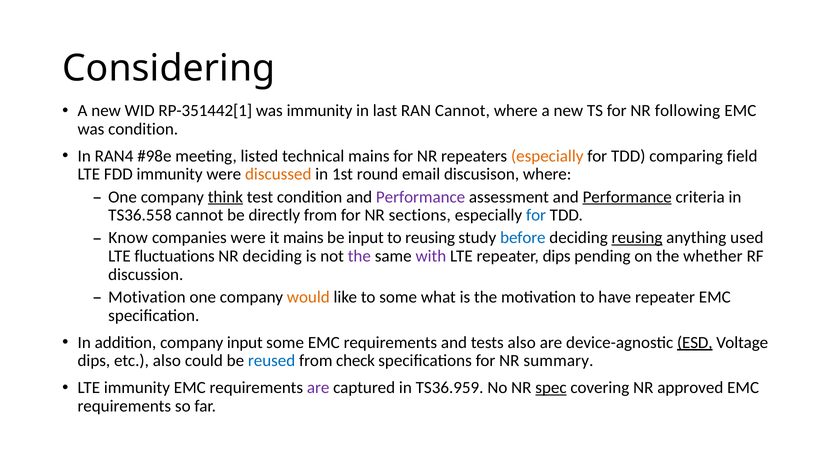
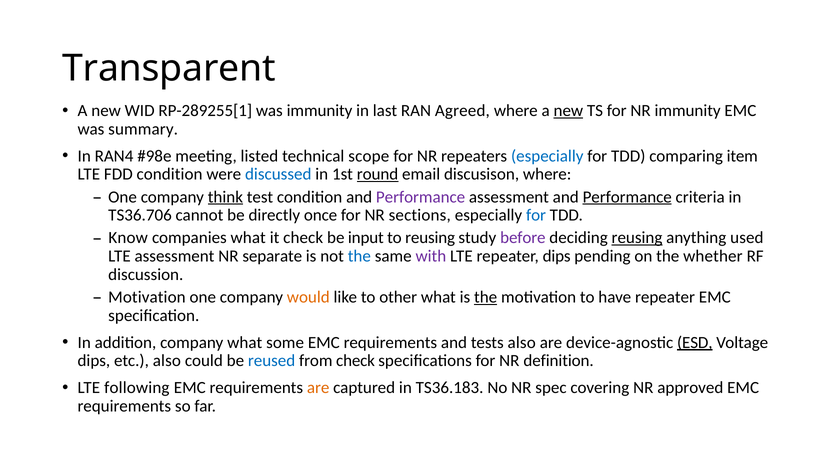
Considering: Considering -> Transparent (169, 69)
RP-351442[1: RP-351442[1 -> RP-289255[1 (205, 111)
RAN Cannot: Cannot -> Agreed (462, 111)
new underline: none -> present (568, 111)
NR following: following -> immunity (688, 111)
was condition: condition -> summary (143, 129)
technical mains: mains -> scope (369, 156)
especially colour: orange -> blue (547, 156)
field: field -> item (742, 156)
FDD immunity: immunity -> condition (170, 175)
discussed colour: orange -> blue (278, 175)
round underline: none -> present (378, 175)
TS36.558: TS36.558 -> TS36.706 (140, 216)
directly from: from -> once (321, 216)
companies were: were -> what (248, 238)
it mains: mains -> check (303, 238)
before colour: blue -> purple (523, 238)
LTE fluctuations: fluctuations -> assessment (174, 257)
NR deciding: deciding -> separate (272, 257)
the colour: purple -> blue (359, 257)
to some: some -> other (398, 298)
the underline: none -> present (486, 298)
company input: input -> what (245, 343)
summary: summary -> definition (559, 361)
LTE immunity: immunity -> following (137, 388)
are colour: purple -> orange (318, 388)
TS36.959: TS36.959 -> TS36.183 (450, 388)
spec underline: present -> none (551, 388)
